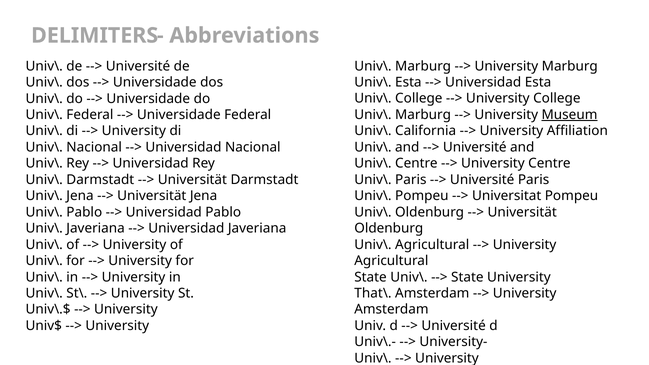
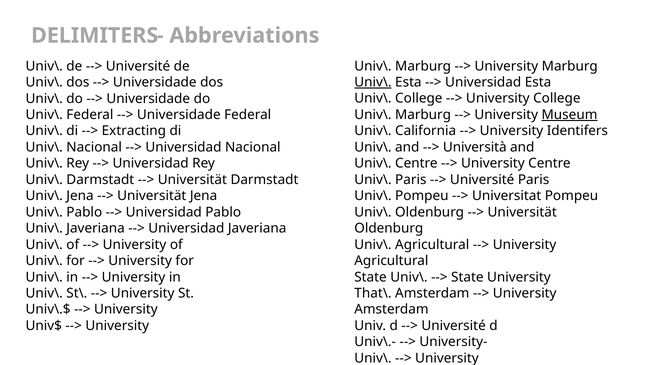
Univ\ underline: none -> present (373, 82)
University: University -> Extracting (134, 131)
Affiliation: Affiliation -> Identifers (577, 131)
Université: Université -> Università (475, 147)
